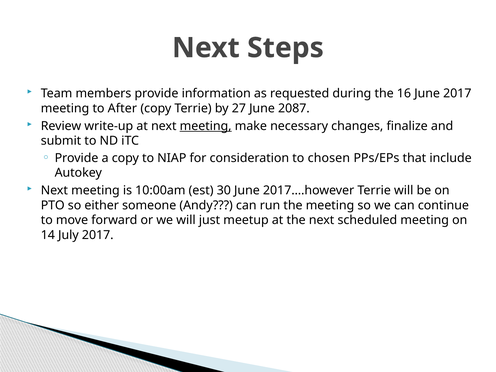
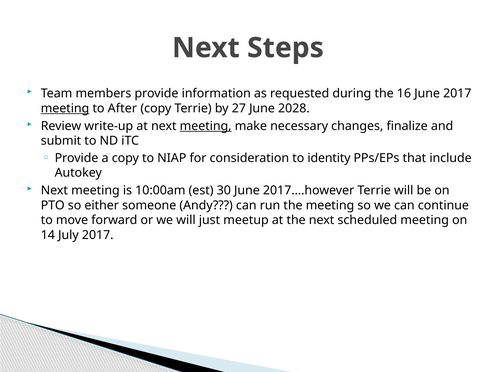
meeting underline: none -> present (65, 108)
2087: 2087 -> 2028 (294, 108)
chosen: chosen -> identity (329, 158)
